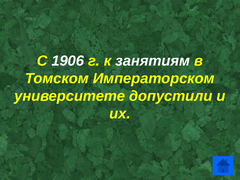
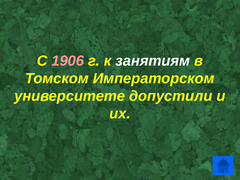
1906 colour: white -> pink (68, 61)
